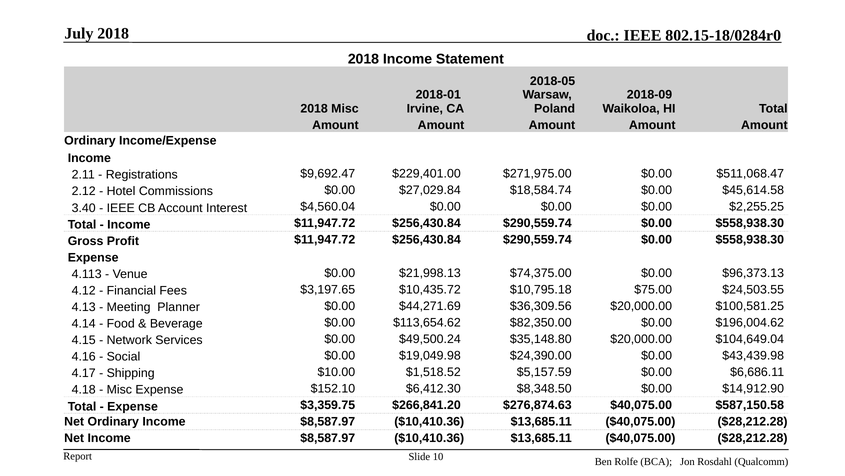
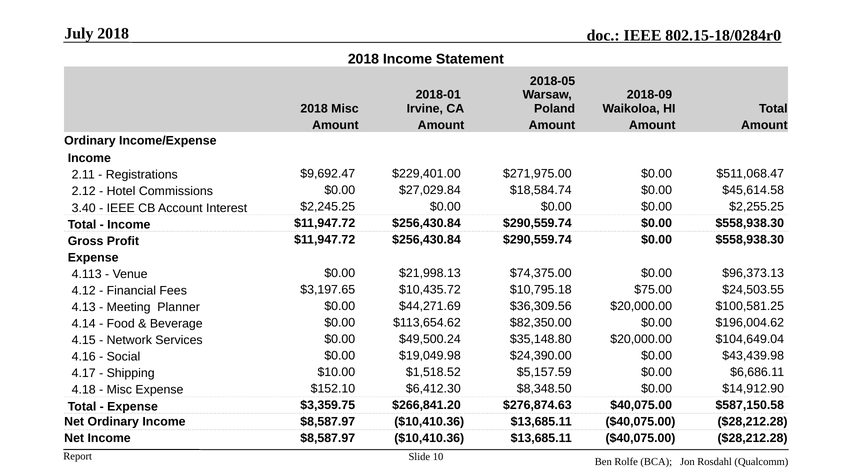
$4,560.04: $4,560.04 -> $2,245.25 (328, 207)
